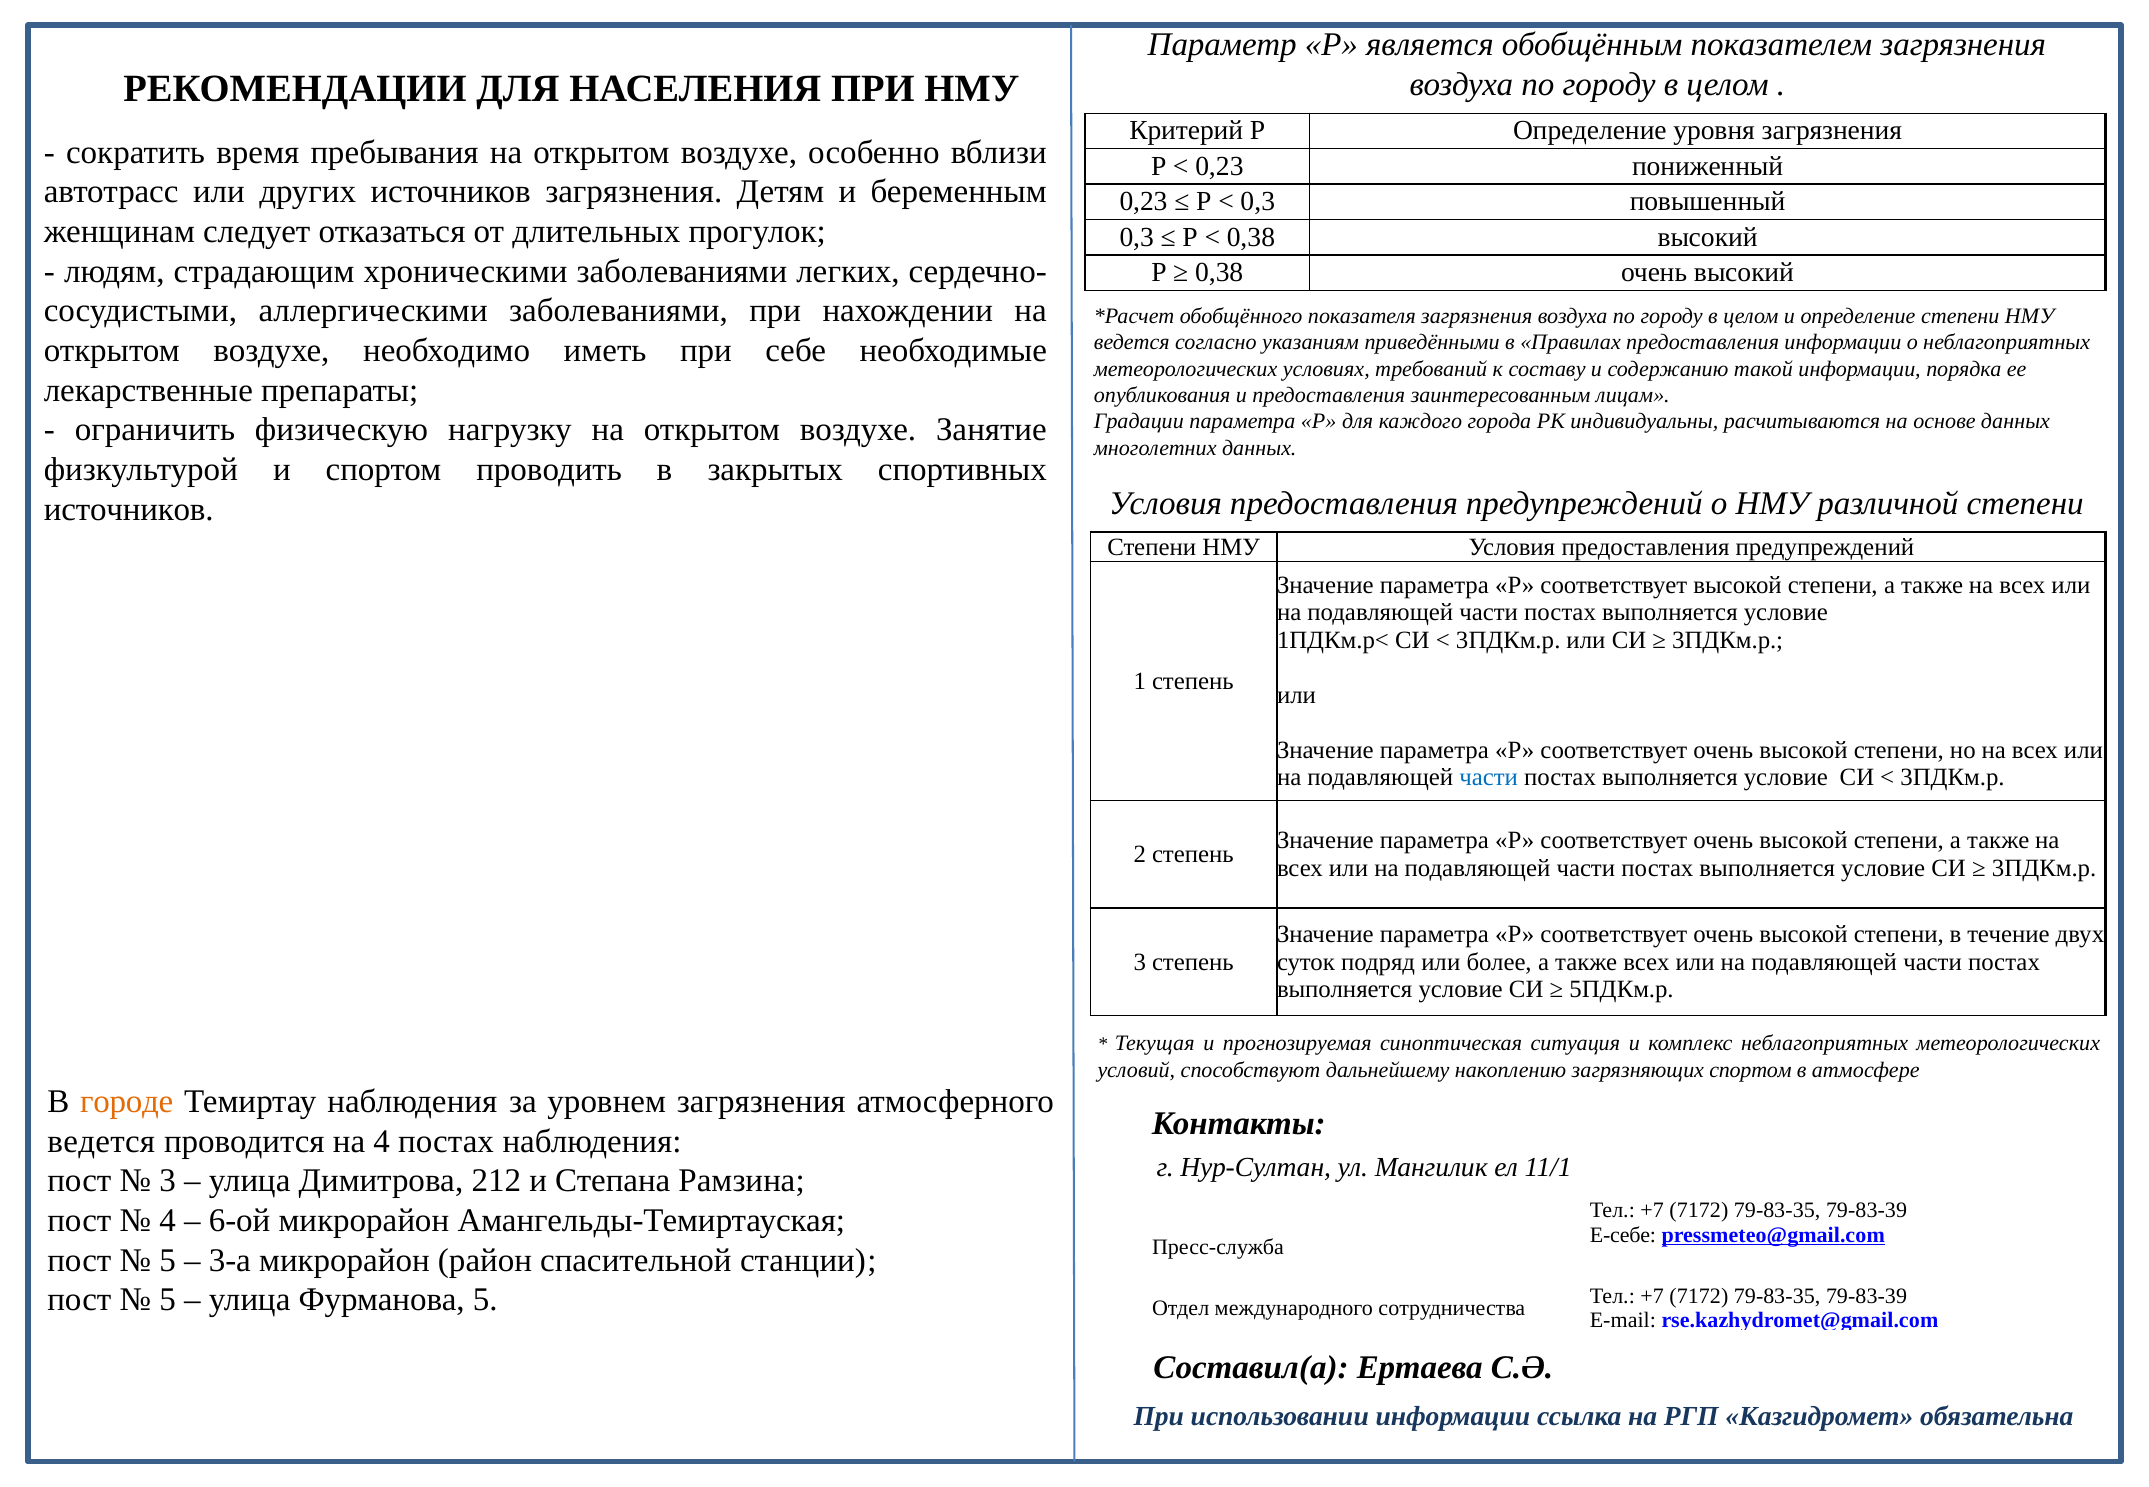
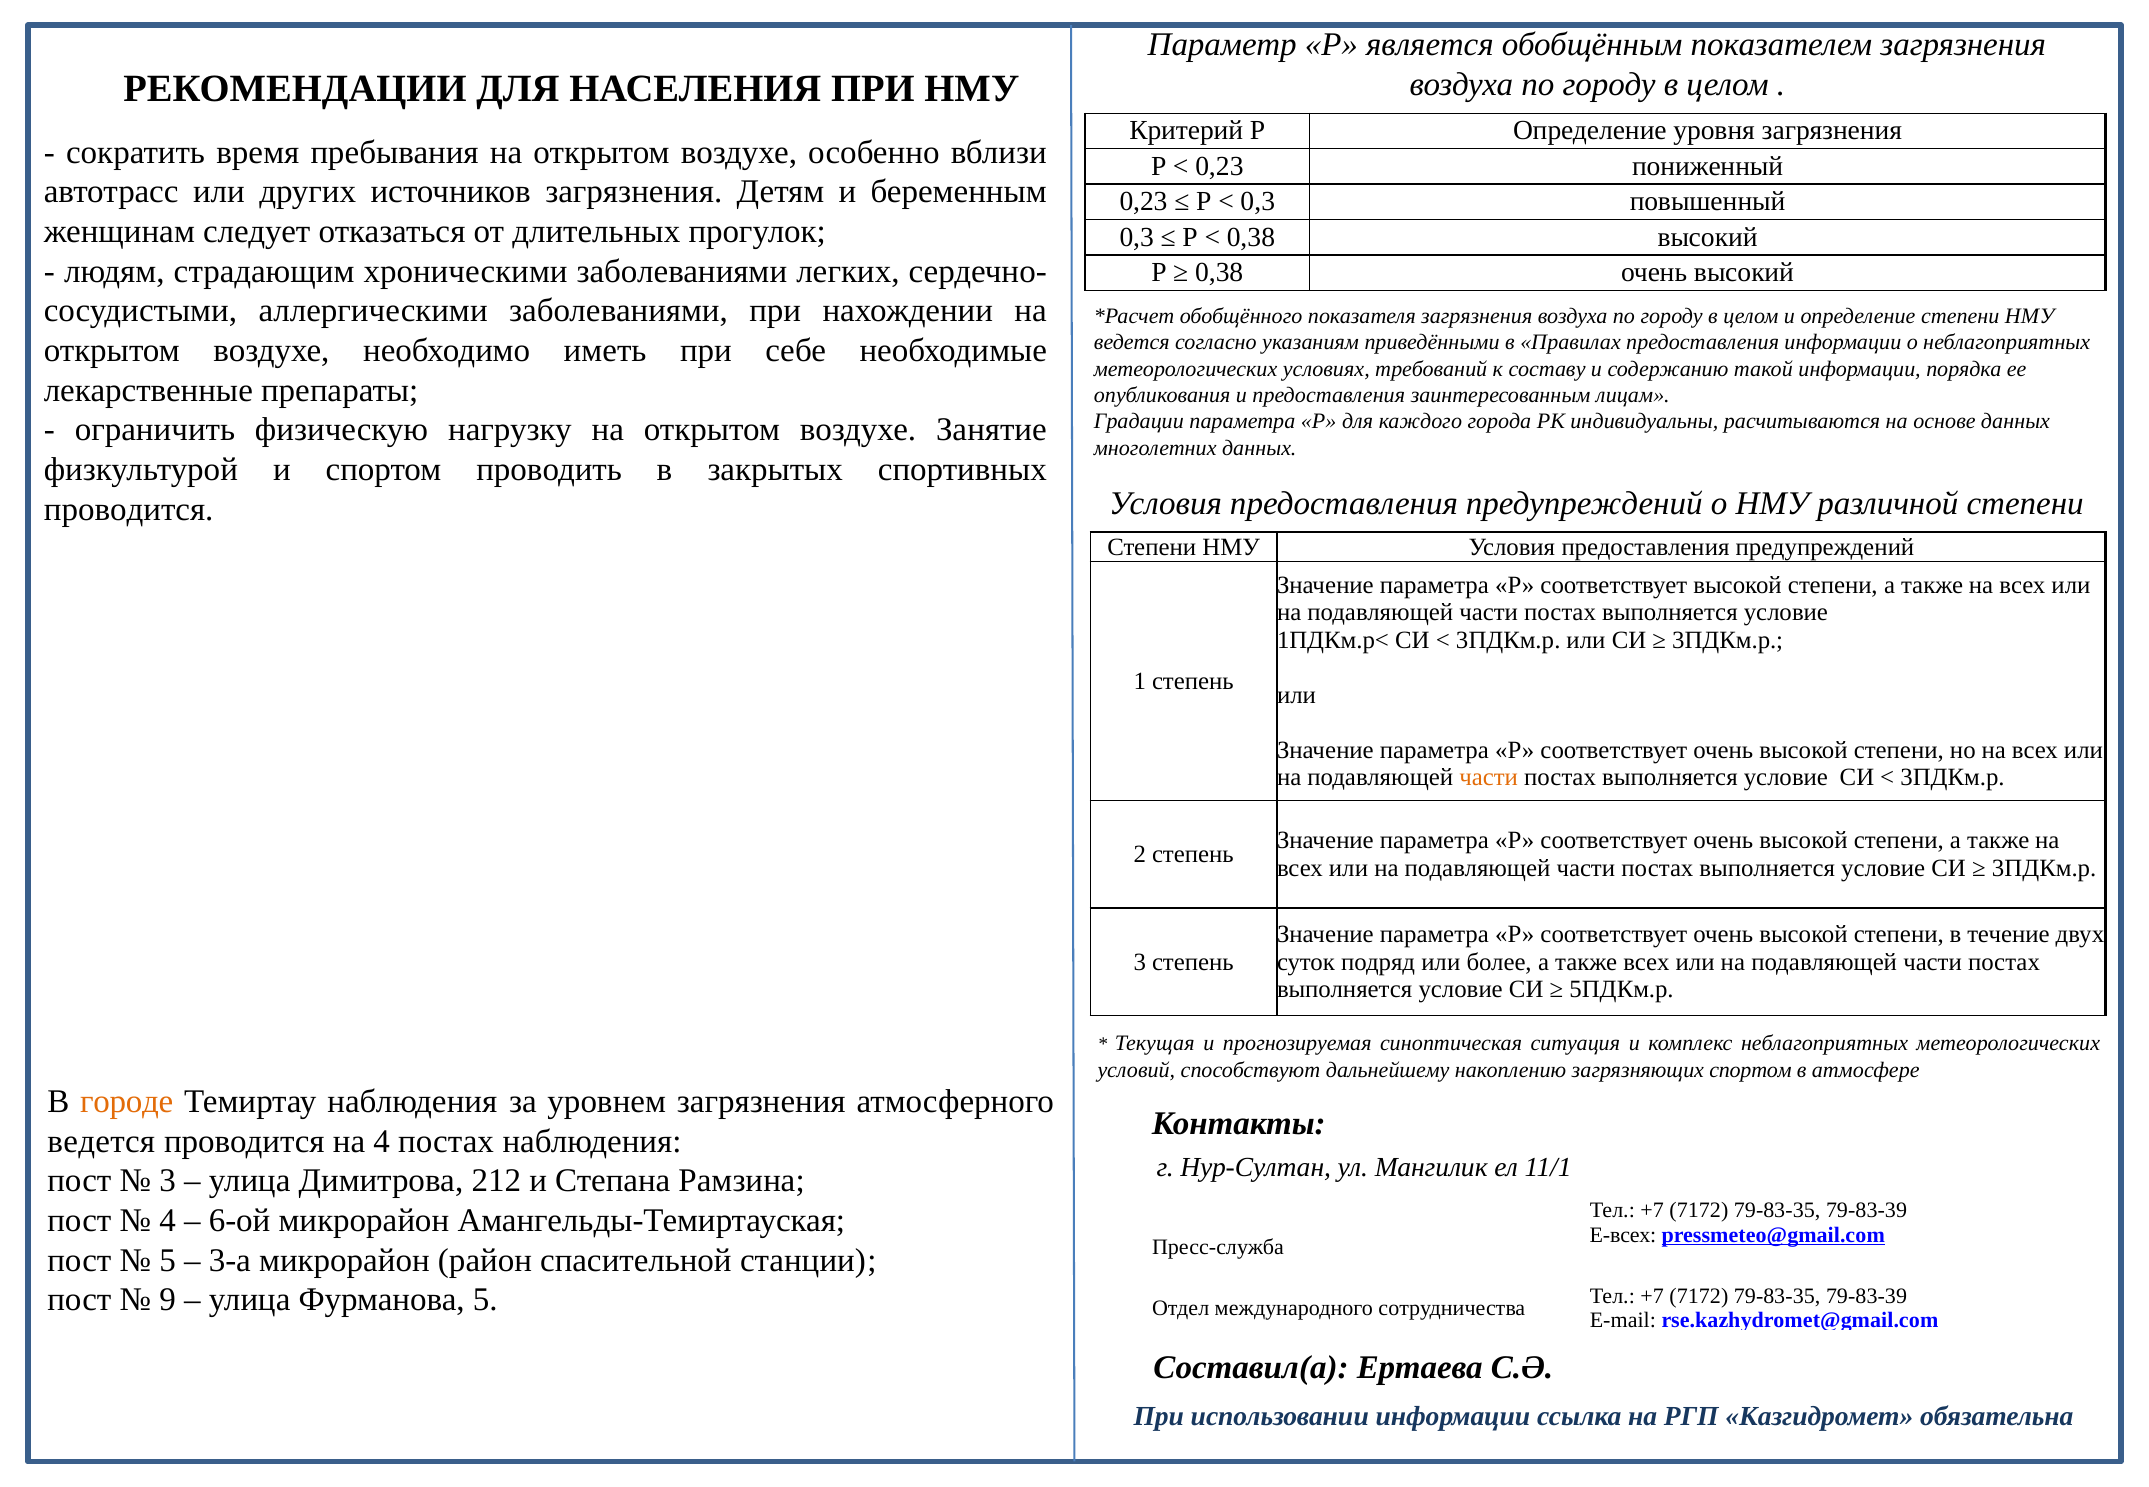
источников: источников -> проводится (129, 509)
части colour: blue -> orange (1489, 778)
E-себе: E-себе -> E-всех (1623, 1235)
5: 5 -> 9 (168, 1301)
